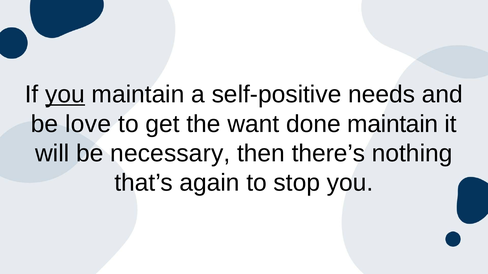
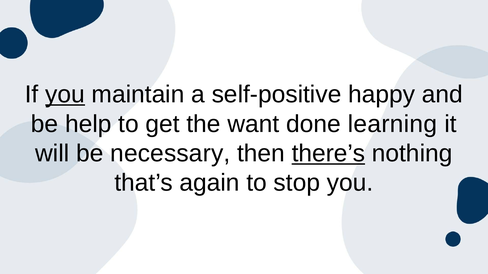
needs: needs -> happy (382, 95)
love: love -> help (88, 124)
done maintain: maintain -> learning (392, 124)
there’s underline: none -> present (328, 154)
